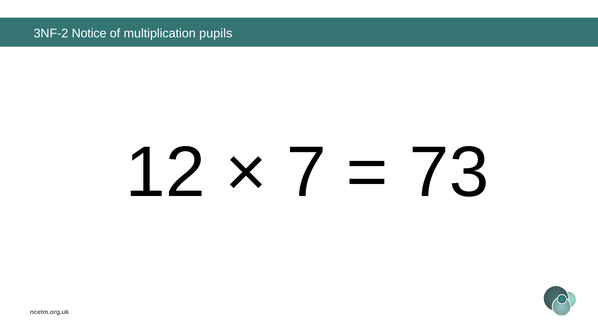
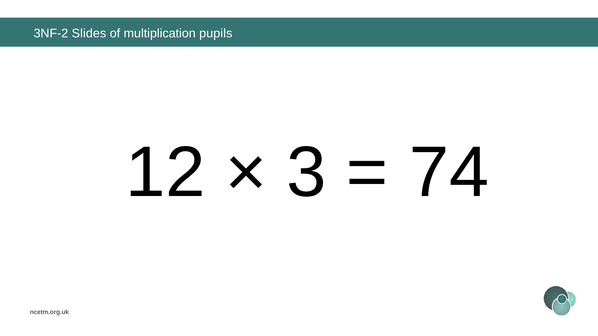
Notice: Notice -> Slides (89, 33)
7: 7 -> 3 (307, 173)
73: 73 -> 74 (449, 173)
